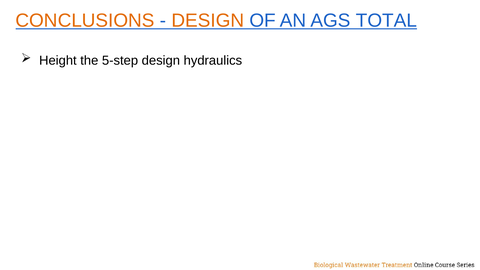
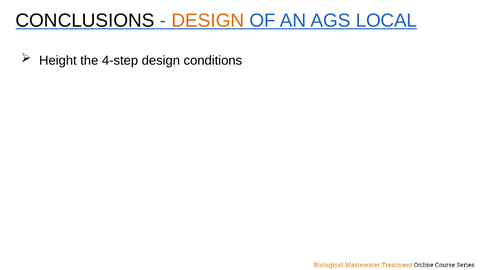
CONCLUSIONS colour: orange -> black (85, 21)
TOTAL: TOTAL -> LOCAL (386, 21)
5-step: 5-step -> 4-step (120, 60)
hydraulics: hydraulics -> conditions (213, 60)
